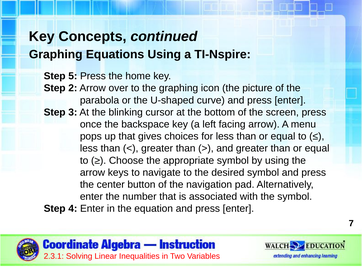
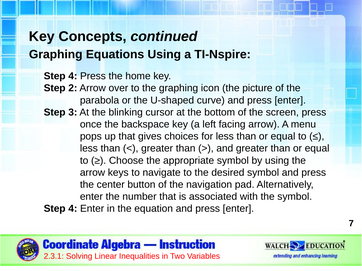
5: 5 -> 4 (73, 76)
